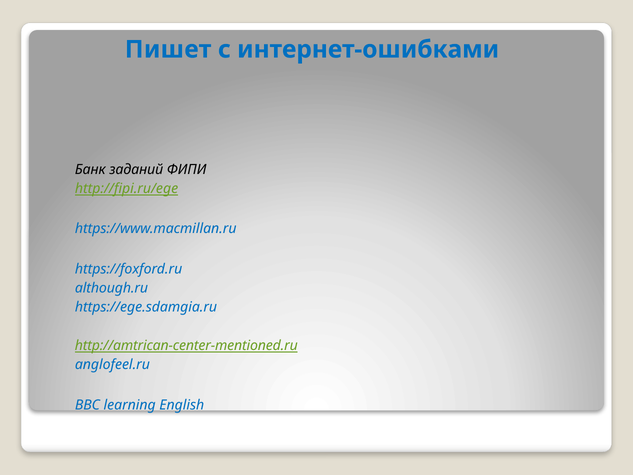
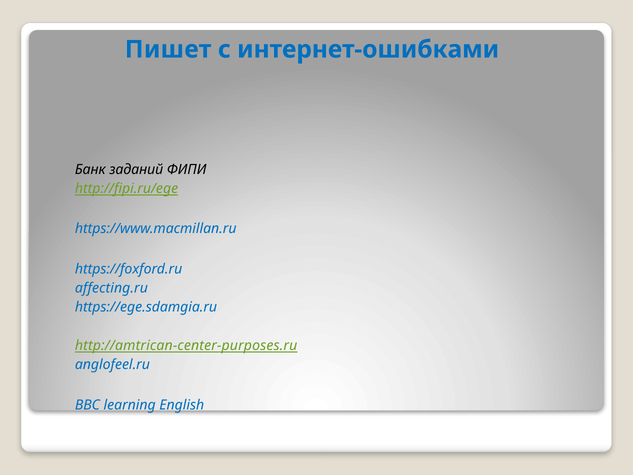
although.ru: although.ru -> affecting.ru (111, 288)
http://amtrican-center-mentioned.ru: http://amtrican-center-mentioned.ru -> http://amtrican-center-purposes.ru (186, 345)
